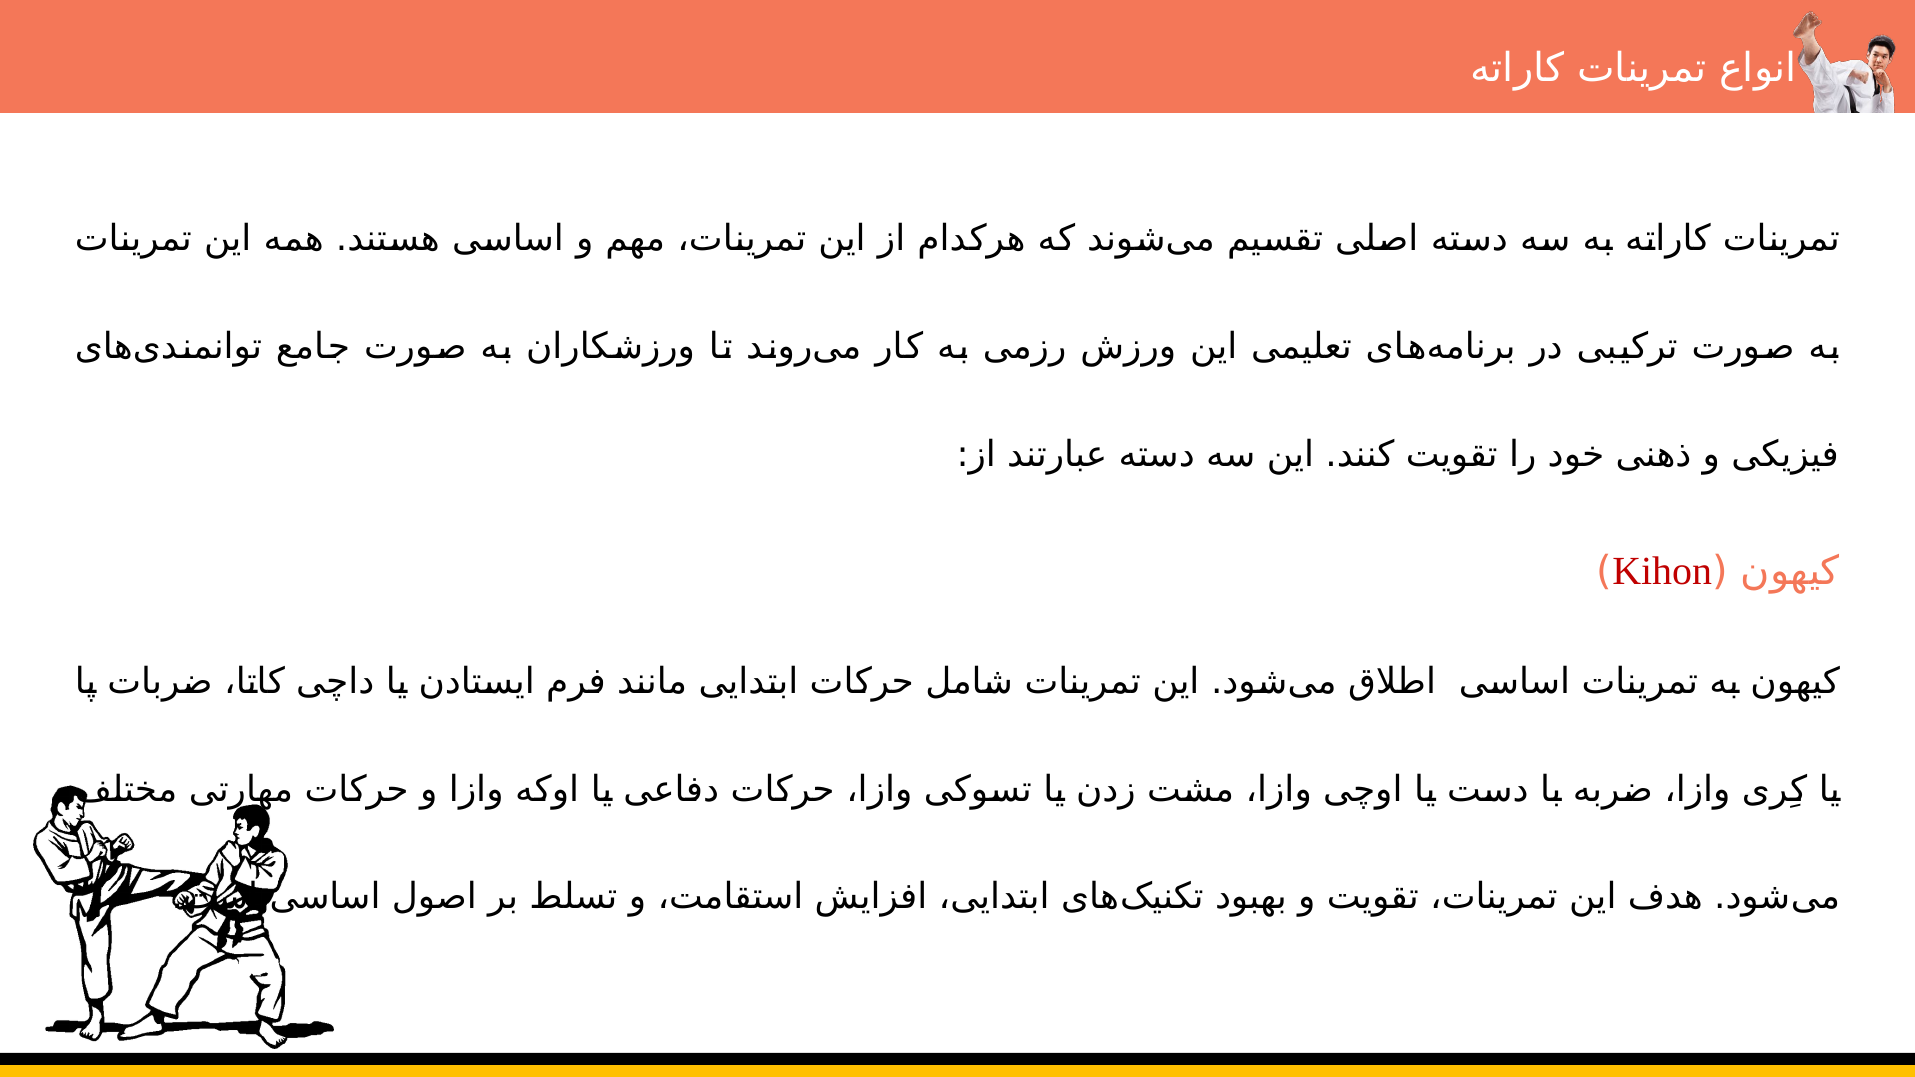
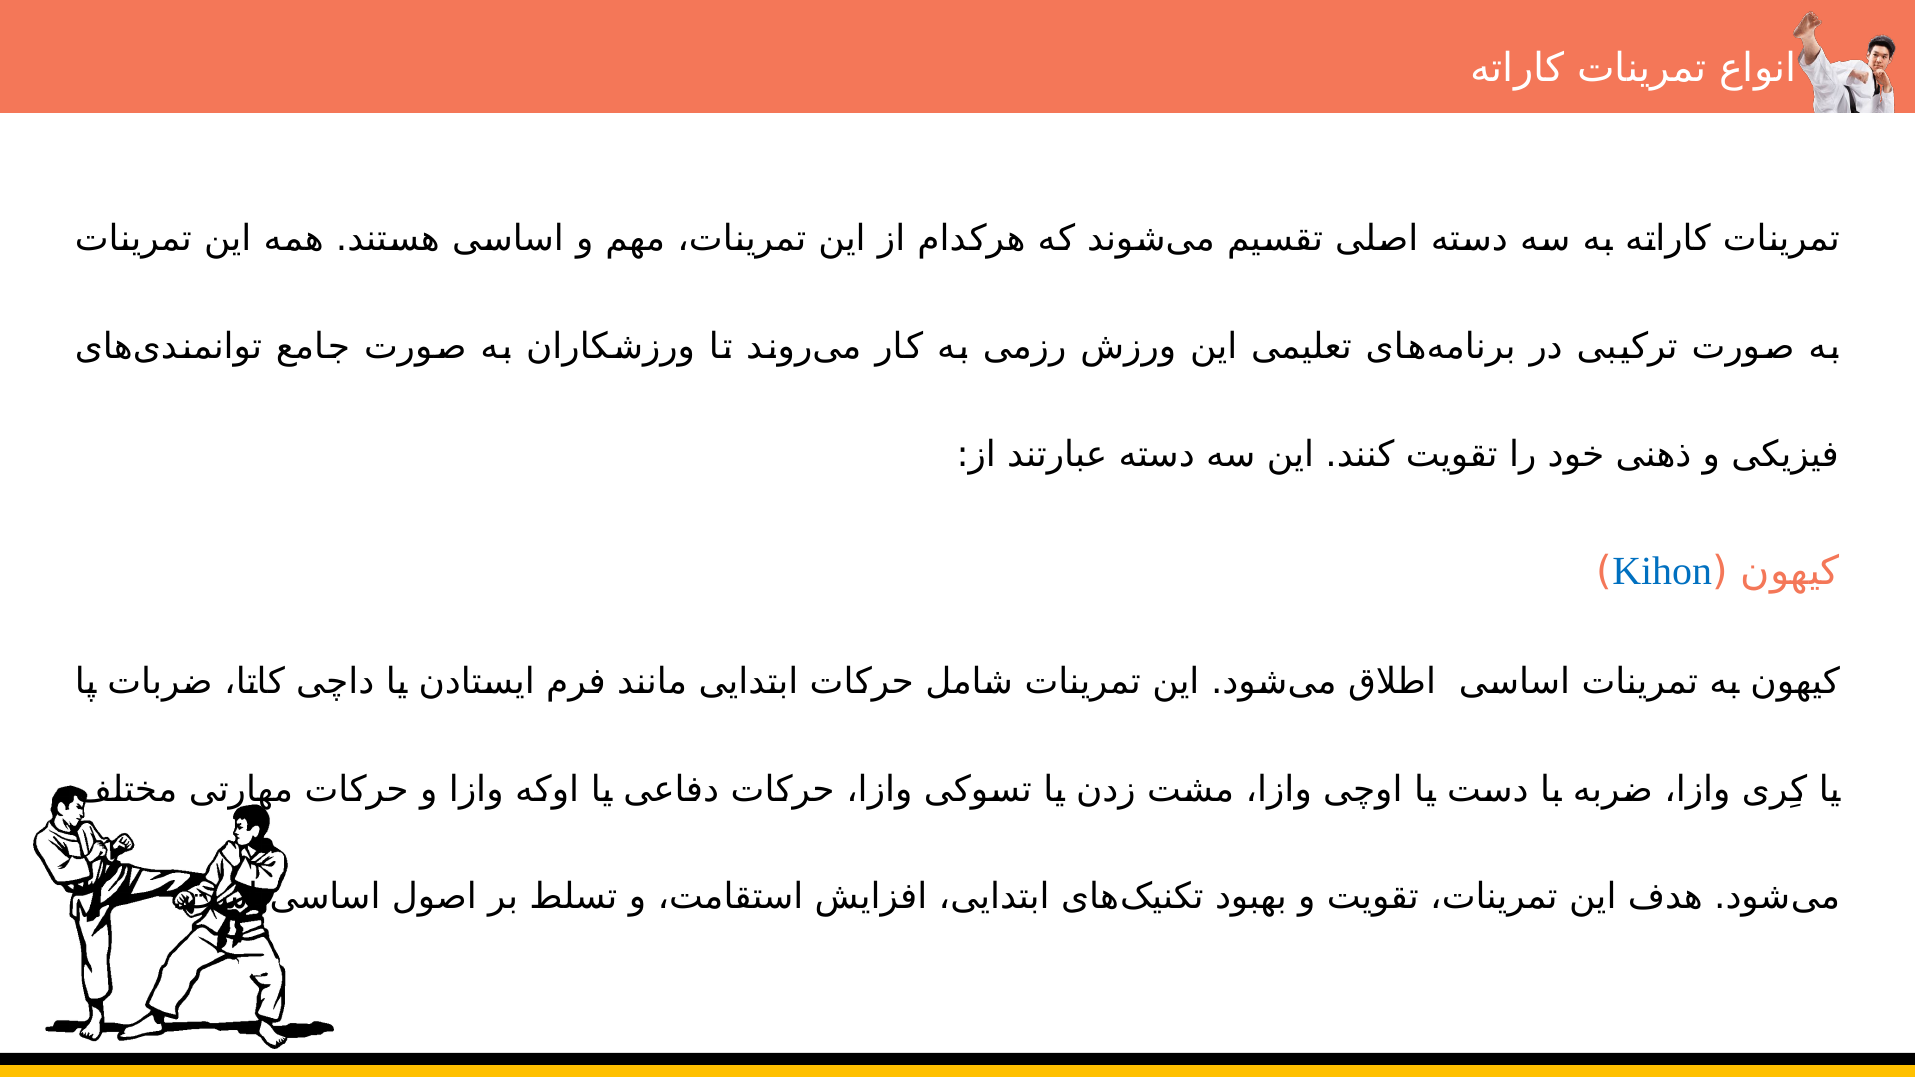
Kihon colour: red -> blue (1662, 572)
